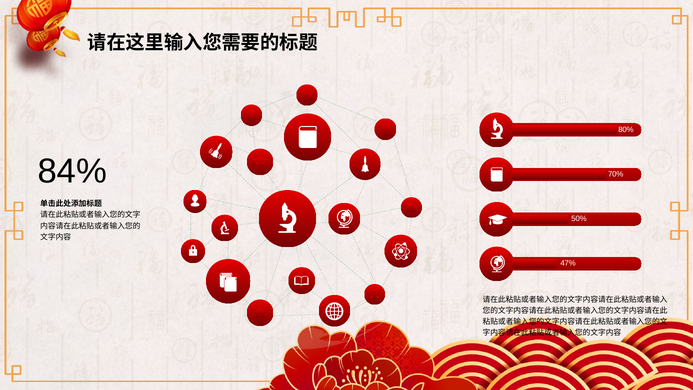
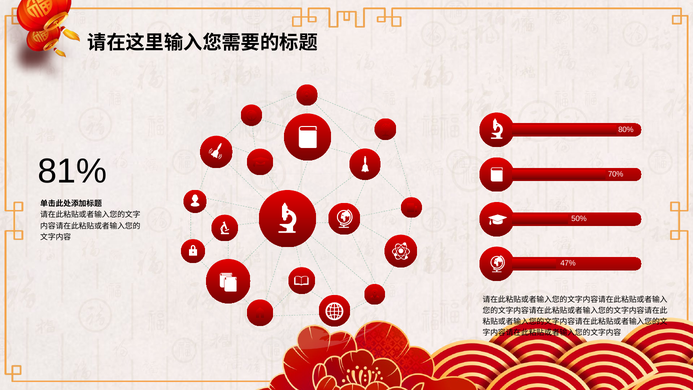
84%: 84% -> 81% (72, 171)
